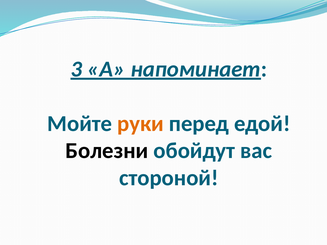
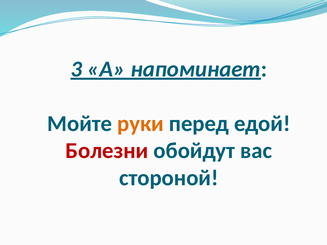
Болезни colour: black -> red (107, 151)
